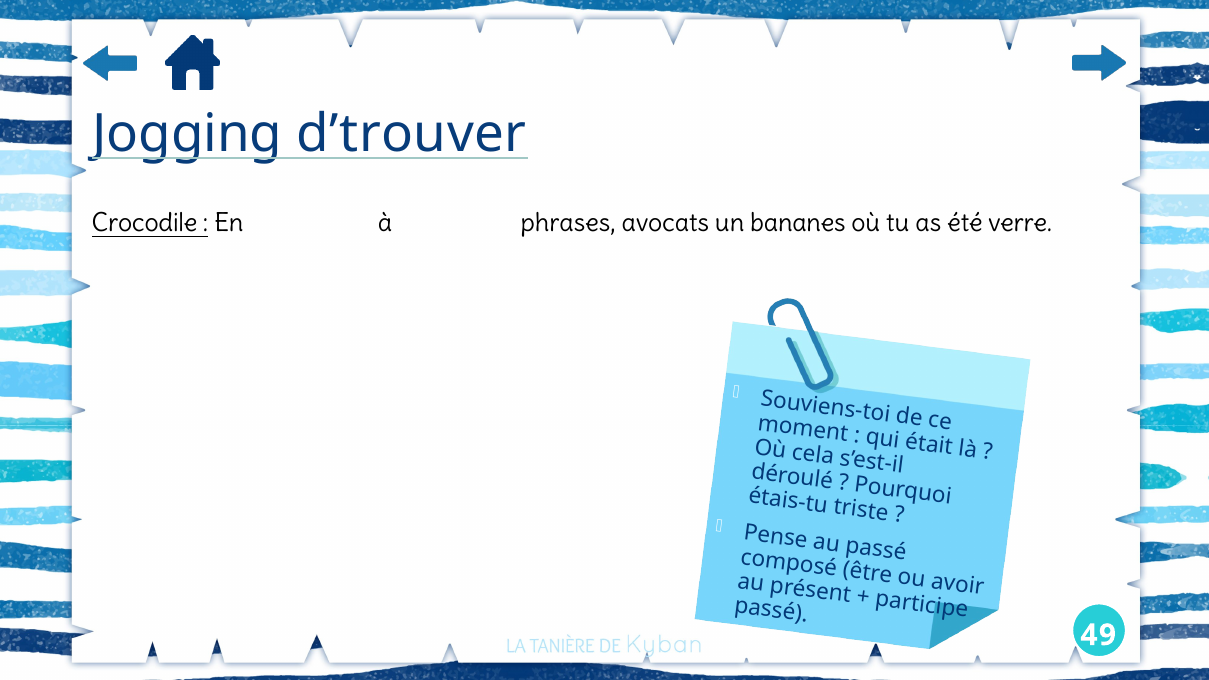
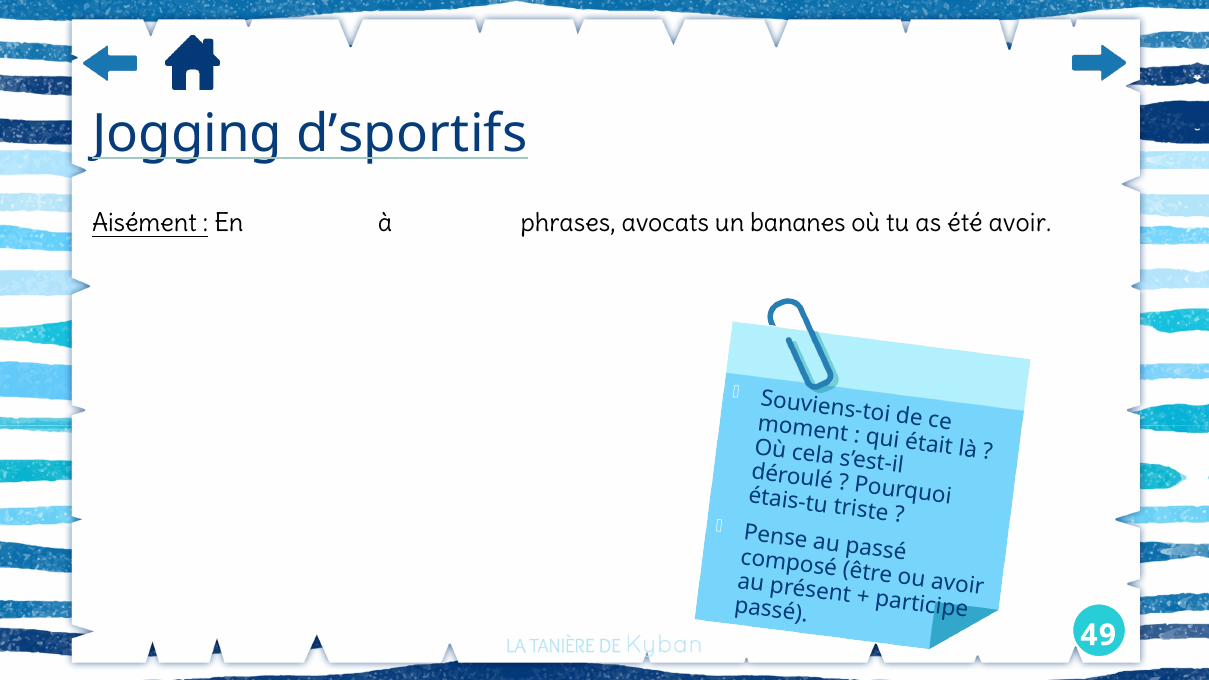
d’trouver: d’trouver -> d’sportifs (412, 134)
Crocodile: Crocodile -> Aisément (145, 223)
été verre: verre -> avoir (1020, 223)
